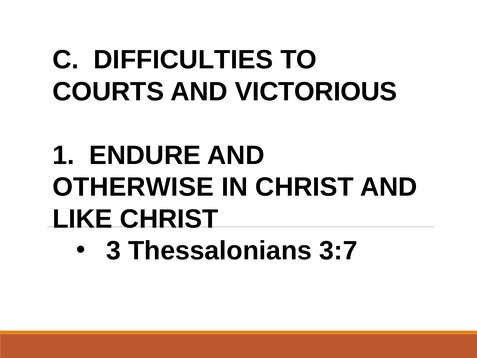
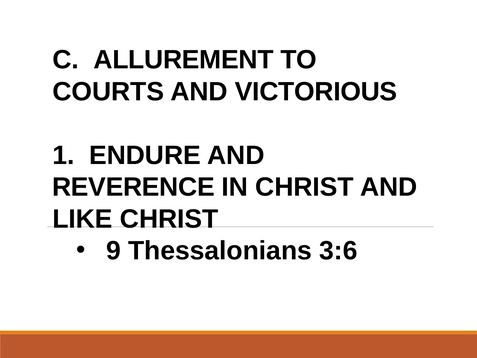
DIFFICULTIES: DIFFICULTIES -> ALLUREMENT (184, 60)
OTHERWISE: OTHERWISE -> REVERENCE (133, 187)
3: 3 -> 9 (113, 251)
3:7: 3:7 -> 3:6 (338, 251)
